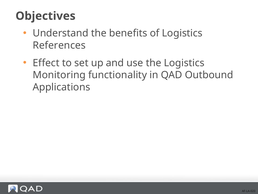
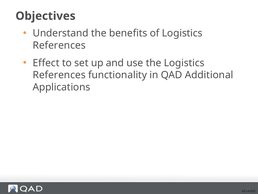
Monitoring: Monitoring -> References (59, 75)
Outbound: Outbound -> Additional (209, 75)
